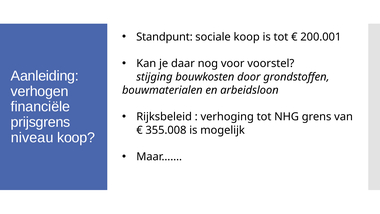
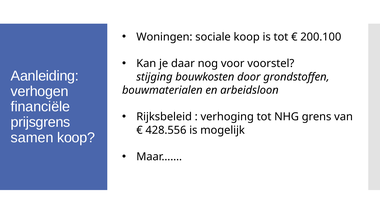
Standpunt: Standpunt -> Woningen (164, 37)
200.001: 200.001 -> 200.100 (321, 37)
355.008: 355.008 -> 428.556 (166, 130)
niveau: niveau -> samen (32, 137)
